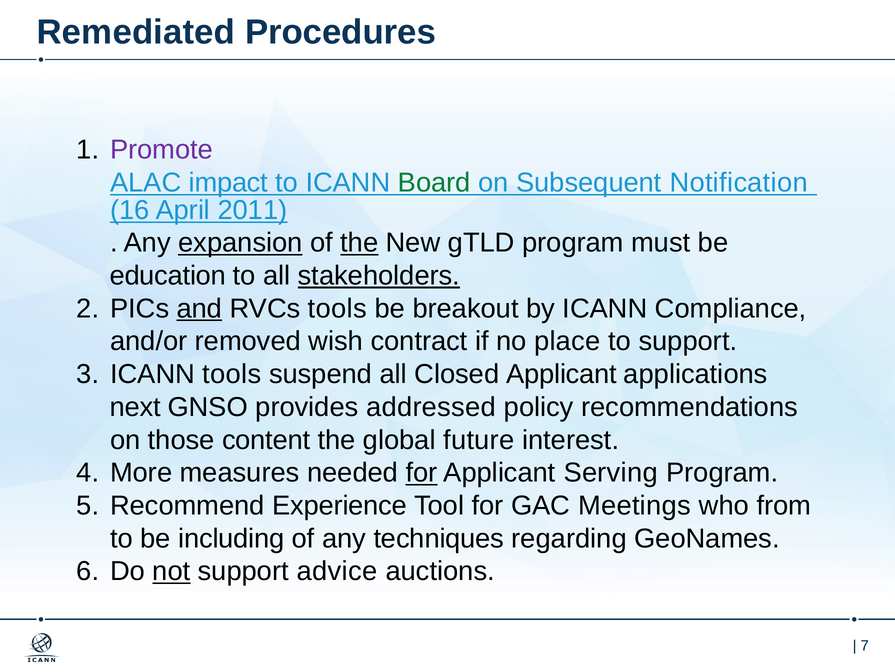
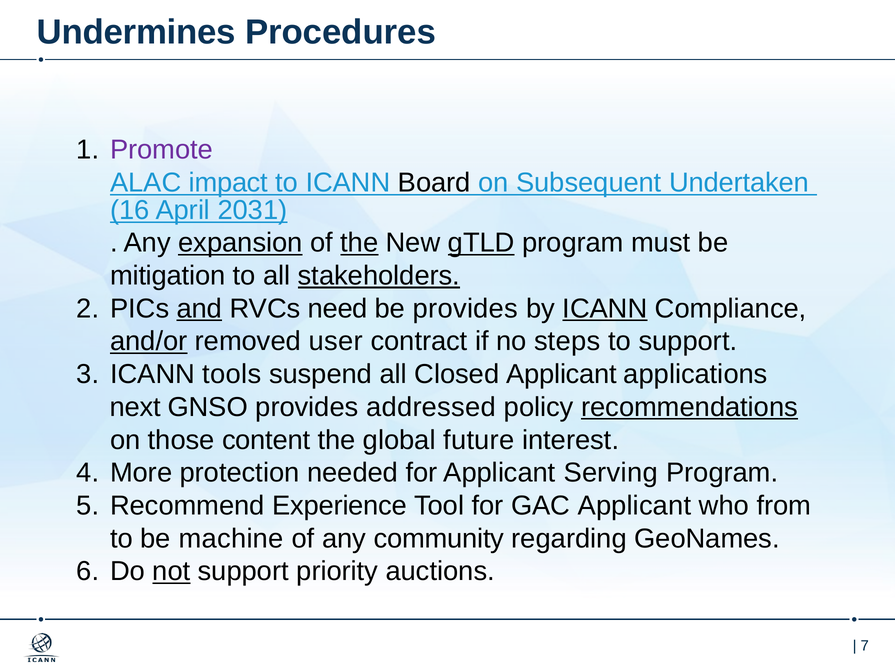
Remediated: Remediated -> Undermines (136, 32)
Board colour: green -> black (434, 183)
Notification: Notification -> Undertaken (739, 183)
2011: 2011 -> 2031 (253, 210)
gTLD underline: none -> present (481, 243)
education: education -> mitigation (168, 275)
RVCs tools: tools -> need (338, 308)
be breakout: breakout -> provides (465, 308)
ICANN underline: none -> present (605, 308)
and/or underline: none -> present (149, 341)
wish: wish -> user (336, 341)
place: place -> steps (567, 341)
recommendations underline: none -> present (690, 407)
measures: measures -> protection (240, 472)
for underline: present -> none (421, 472)
GAC Meetings: Meetings -> Applicant (634, 505)
including: including -> machine (231, 538)
techniques: techniques -> community (439, 538)
advice: advice -> priority (337, 571)
